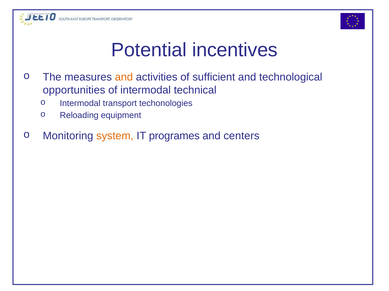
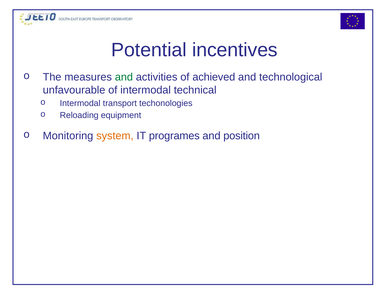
and colour: orange -> green (124, 77)
sufficient: sufficient -> achieved (214, 77)
opportunities: opportunities -> unfavourable (74, 90)
centers: centers -> position (242, 136)
